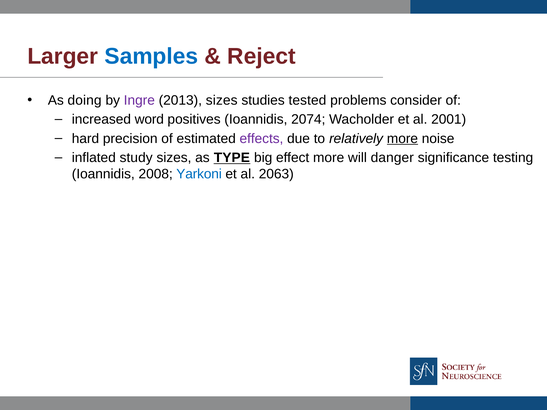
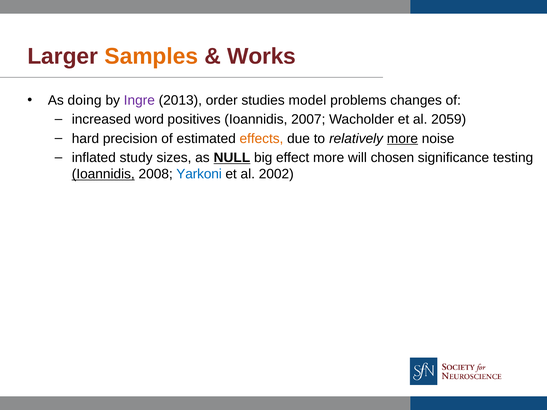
Samples colour: blue -> orange (151, 56)
Reject: Reject -> Works (262, 56)
2013 sizes: sizes -> order (222, 100)
tested: tested -> model (307, 100)
consider: consider -> changes (416, 100)
2074: 2074 -> 2007 (308, 119)
2001: 2001 -> 2059 (449, 119)
effects colour: purple -> orange (261, 139)
TYPE: TYPE -> NULL (232, 158)
danger: danger -> chosen (392, 158)
Ioannidis underline: none -> present (103, 174)
2063: 2063 -> 2002 (276, 174)
